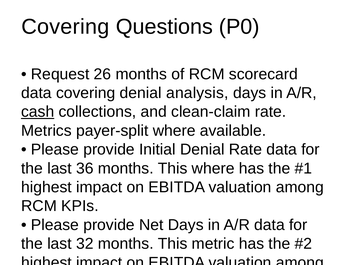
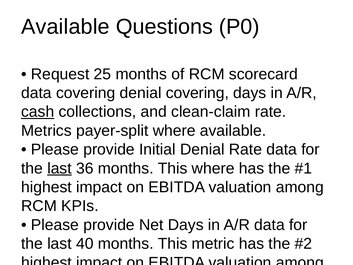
Covering: Covering -> Available (65, 27)
26: 26 -> 25 (102, 74)
denial analysis: analysis -> covering (197, 93)
last underline: none -> present (59, 168)
32: 32 -> 40 (85, 244)
